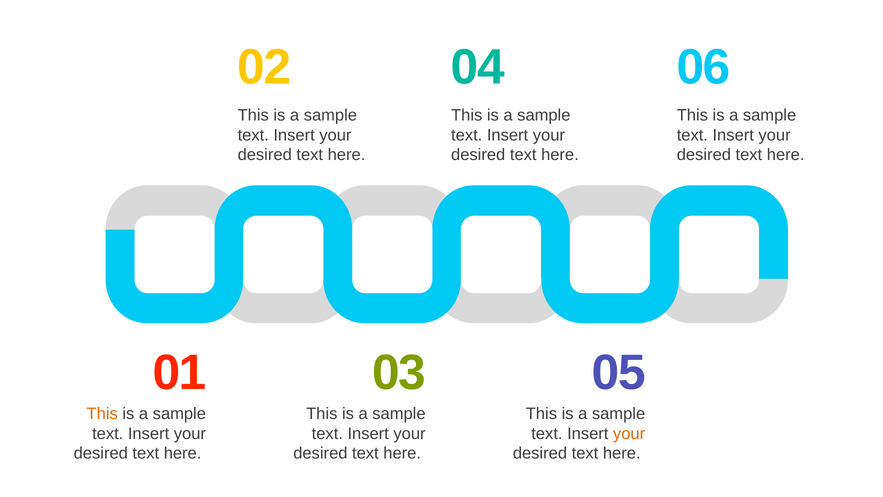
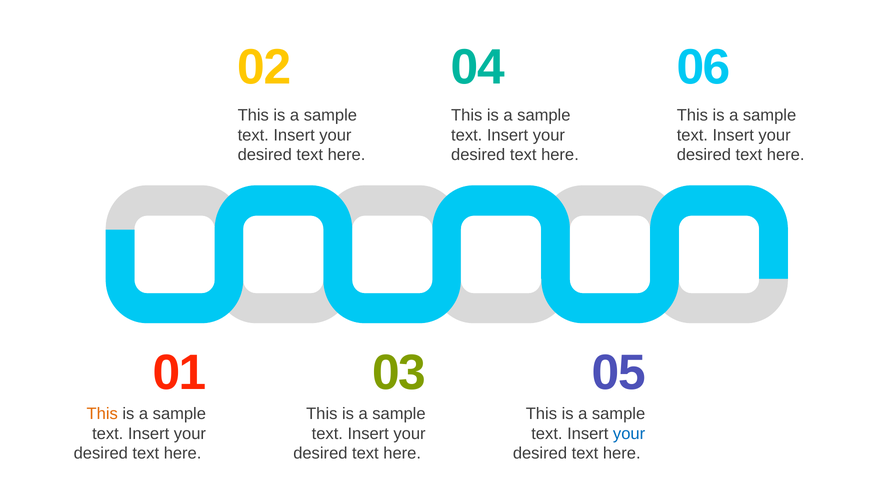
your colour: orange -> blue (629, 433)
